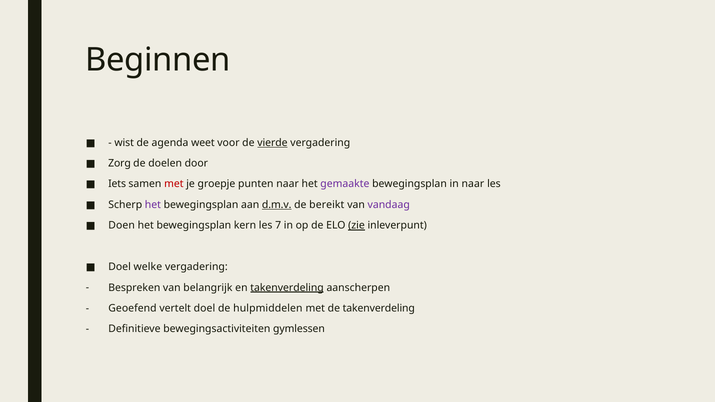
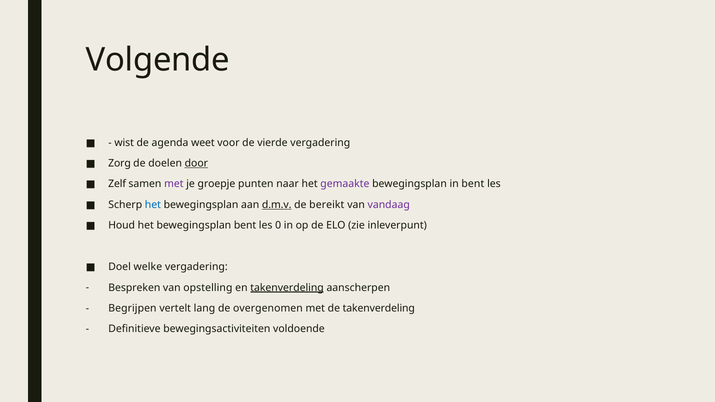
Beginnen: Beginnen -> Volgende (158, 60)
vierde underline: present -> none (272, 143)
door underline: none -> present (196, 163)
Iets: Iets -> Zelf (117, 184)
met colour: red -> purple (174, 184)
in naar: naar -> bent (473, 184)
het colour: purple -> blue (153, 205)
Doen: Doen -> Houd (122, 226)
bewegingsplan kern: kern -> bent (245, 226)
7: 7 -> 0 (278, 226)
zie underline: present -> none (356, 226)
belangrijk: belangrijk -> opstelling (208, 288)
Geoefend: Geoefend -> Begrijpen (132, 308)
vertelt doel: doel -> lang (204, 308)
hulpmiddelen: hulpmiddelen -> overgenomen (268, 308)
gymlessen: gymlessen -> voldoende (299, 329)
